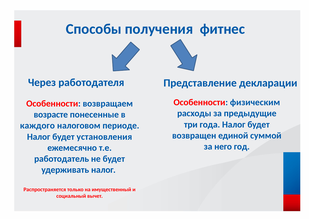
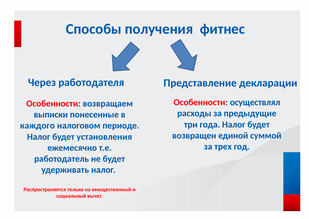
физическим: физическим -> осуществлял (255, 102)
возрасте: возрасте -> выписки (51, 114)
него: него -> трех (223, 146)
